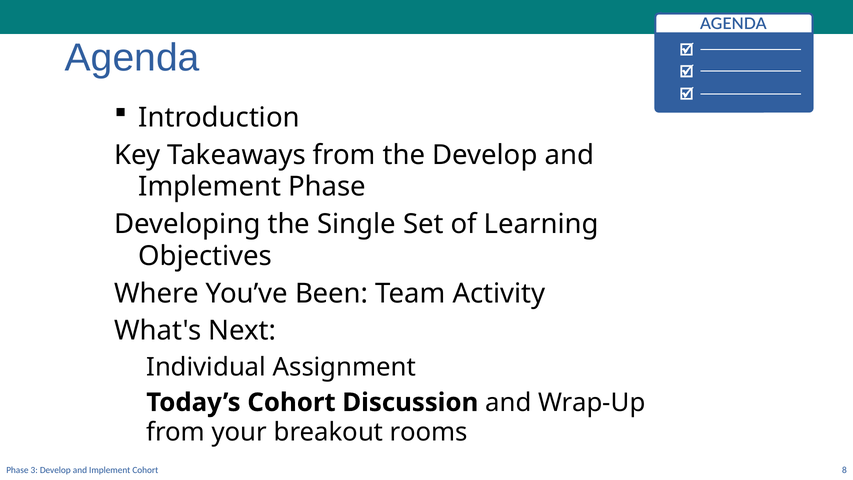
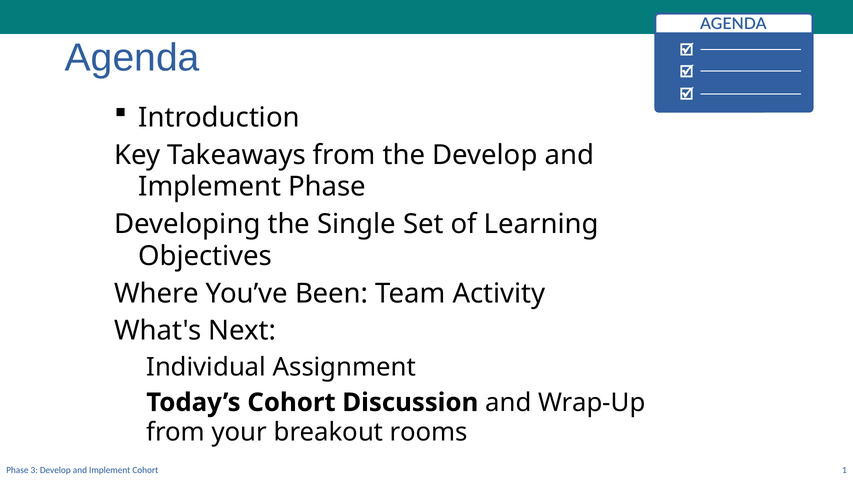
8: 8 -> 1 (844, 470)
